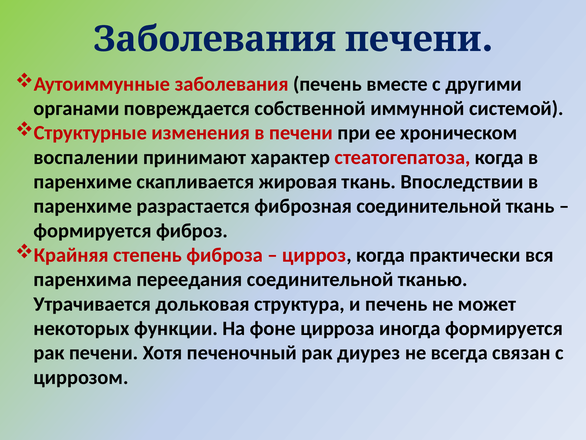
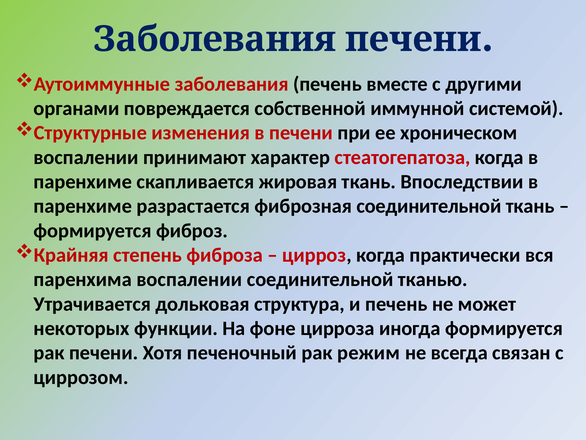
паренхима переедания: переедания -> воспалении (189, 279)
диурез: диурез -> режим (369, 352)
